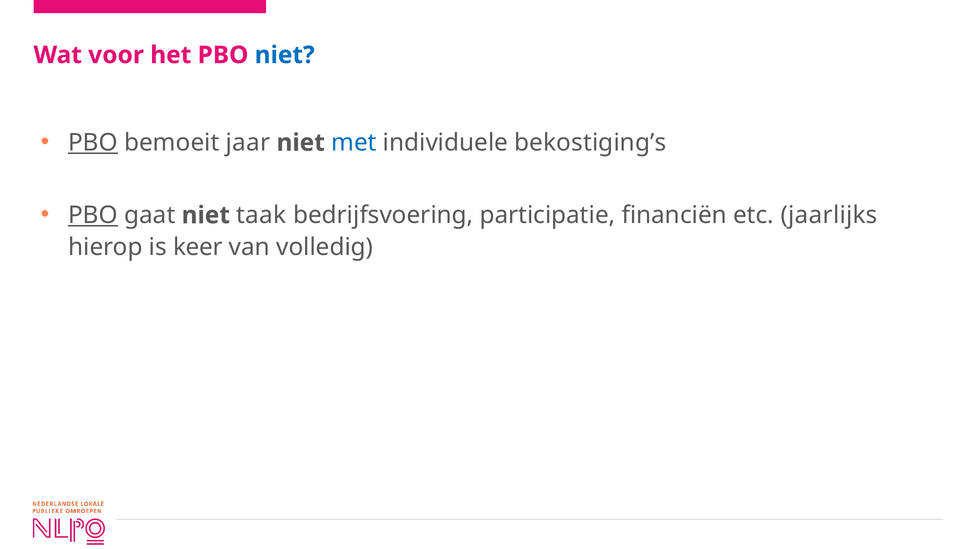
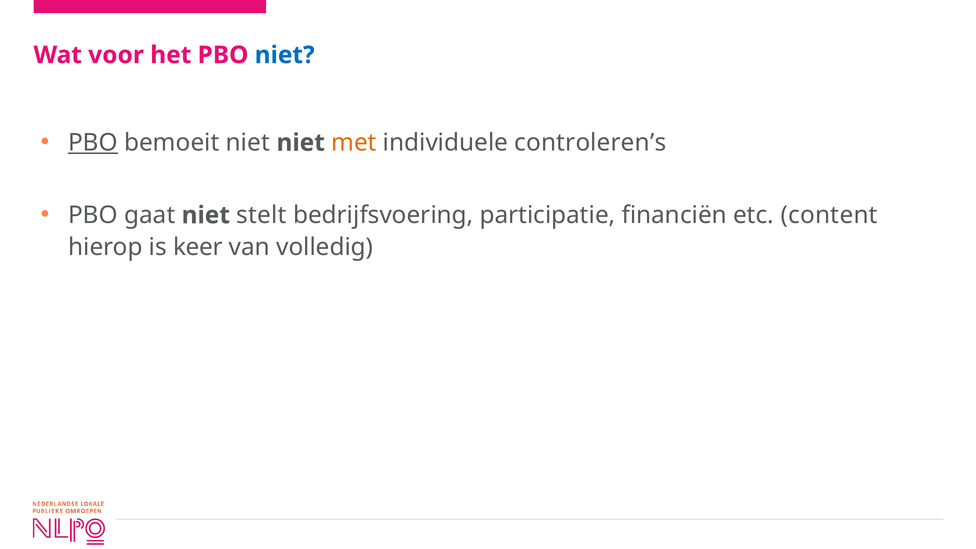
bemoeit jaar: jaar -> niet (248, 143)
met colour: blue -> orange (354, 143)
bekostiging’s: bekostiging’s -> controleren’s (590, 143)
PBO underline: present -> none (93, 215)
taak: taak -> stelt (261, 215)
jaarlijks: jaarlijks -> content (829, 215)
